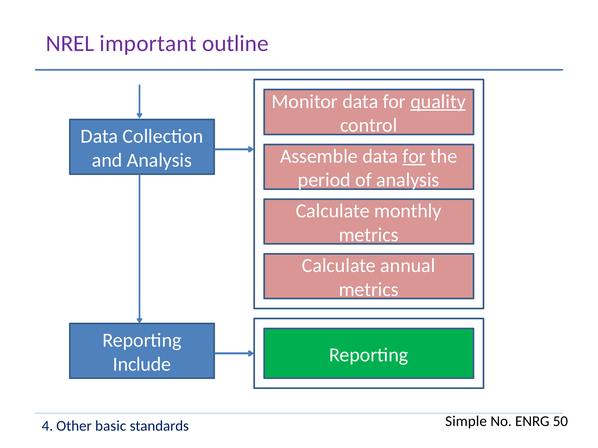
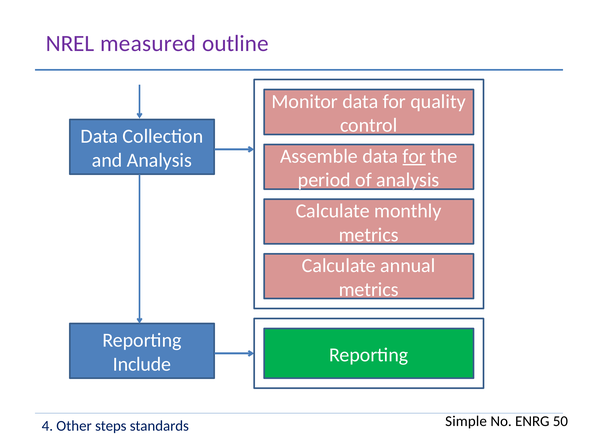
important: important -> measured (148, 43)
quality underline: present -> none (438, 102)
basic: basic -> steps (111, 427)
